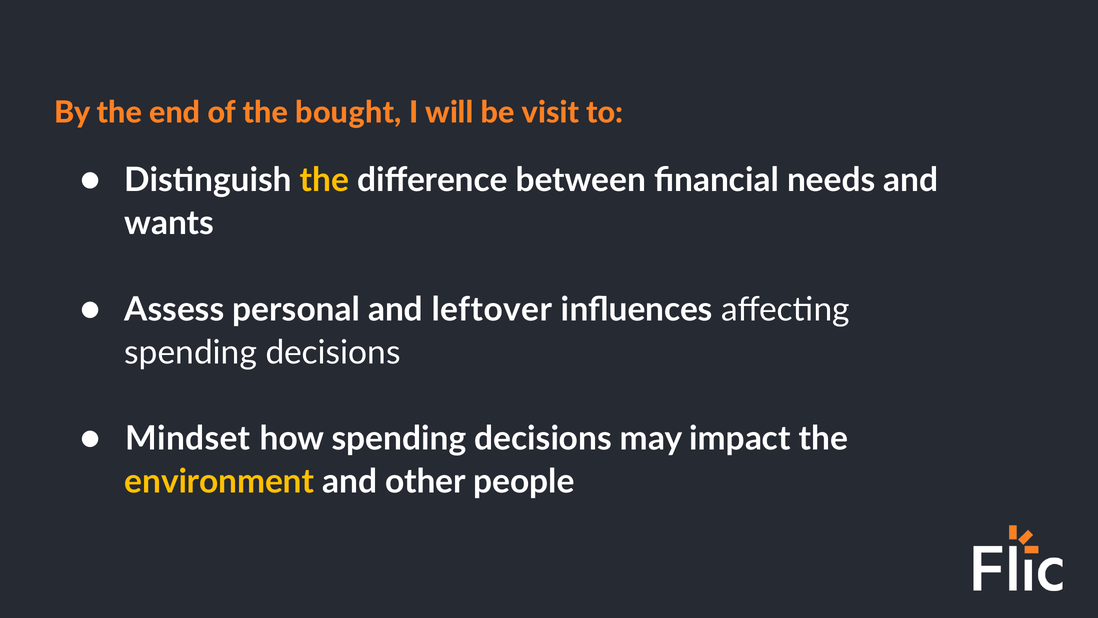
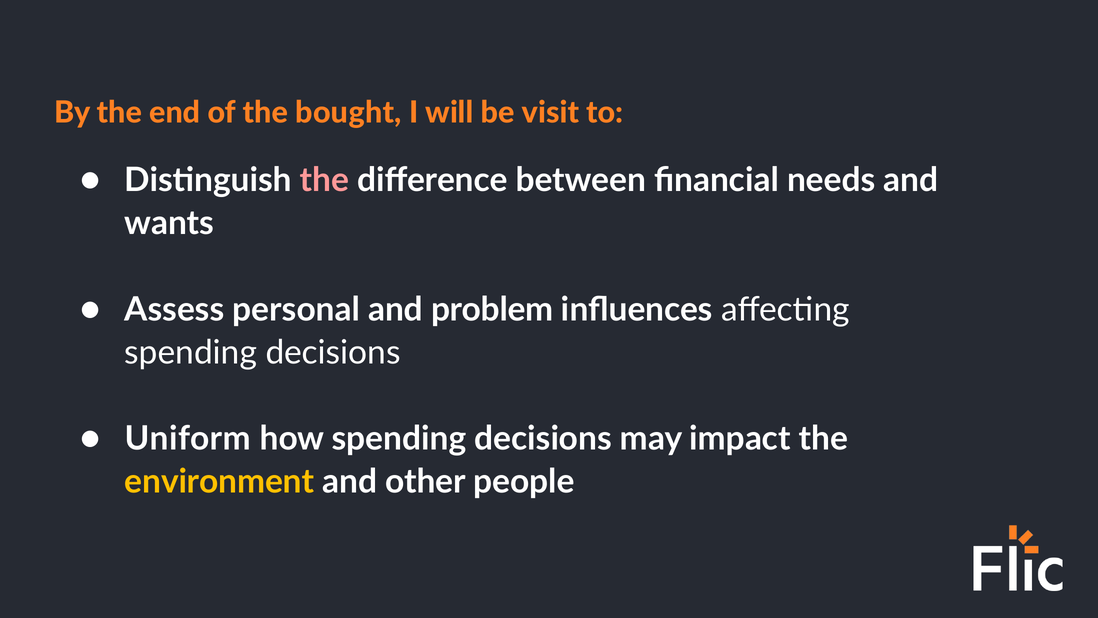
the colour: yellow -> pink (325, 180)
leftover: leftover -> problem (492, 309)
Mindset: Mindset -> Uniform (188, 438)
